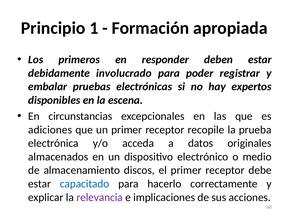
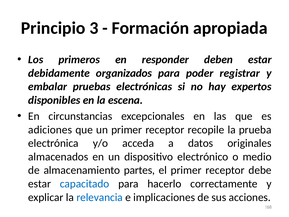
1: 1 -> 3 (94, 28)
involucrado: involucrado -> organizados (124, 73)
discos: discos -> partes (139, 170)
relevancia colour: purple -> blue (100, 197)
